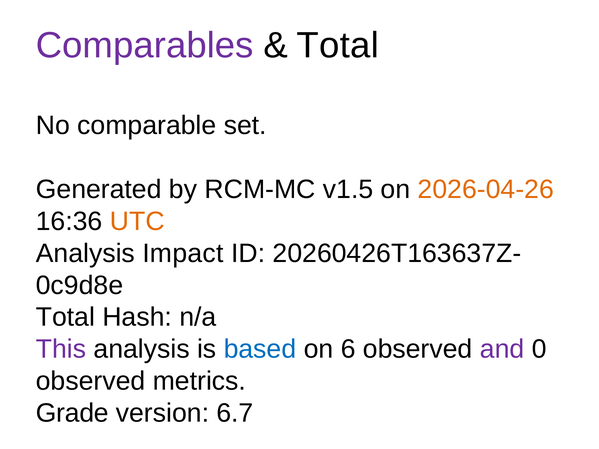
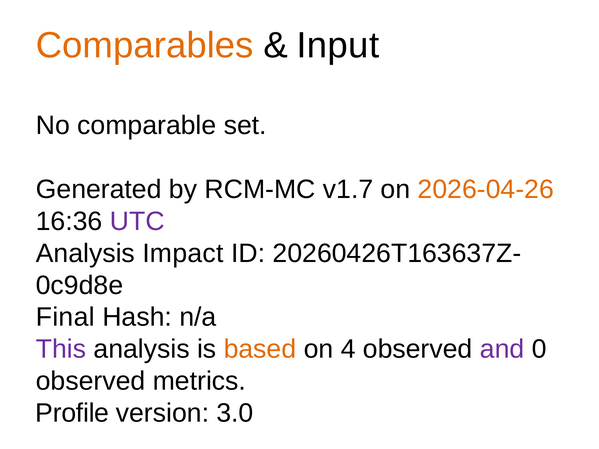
Comparables colour: purple -> orange (145, 45)
Total: Total -> Input (338, 45)
v1.5: v1.5 -> v1.7 (348, 190)
UTC colour: orange -> purple (137, 221)
Total: Total -> Final (65, 317)
based colour: blue -> orange (260, 349)
6: 6 -> 4 (348, 349)
Grade: Grade -> Profile (72, 413)
6.7: 6.7 -> 3.0 (235, 413)
